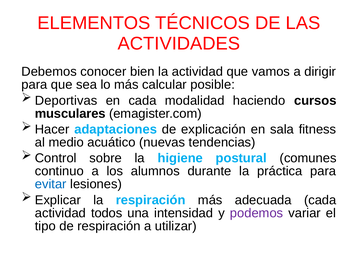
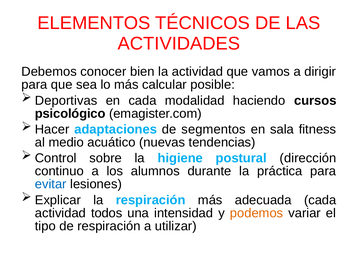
musculares: musculares -> psicológico (70, 114)
explicación: explicación -> segmentos (214, 130)
comunes: comunes -> dirección (308, 159)
podemos colour: purple -> orange (257, 213)
